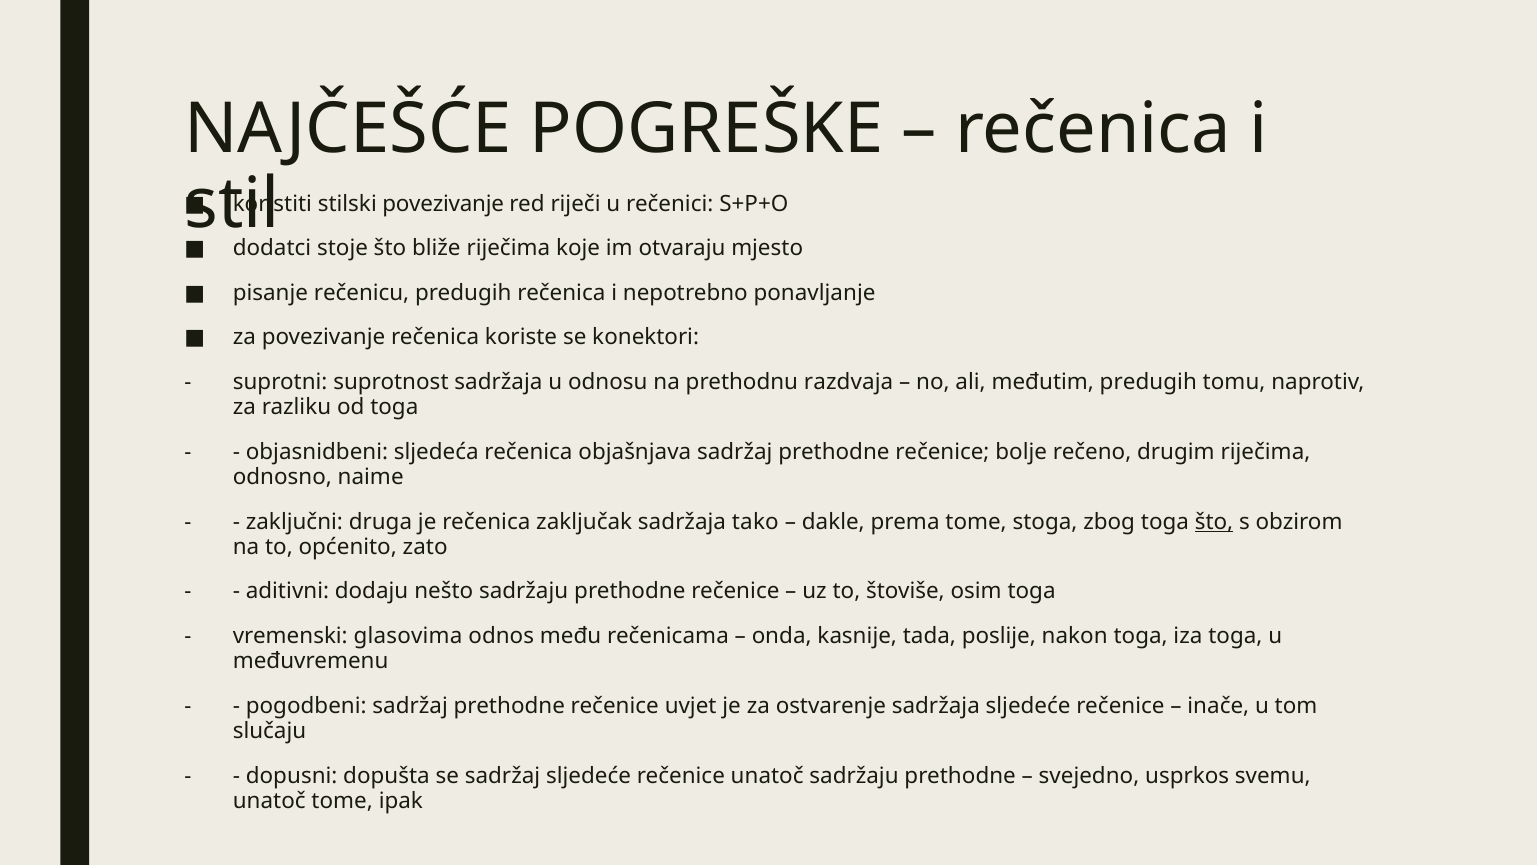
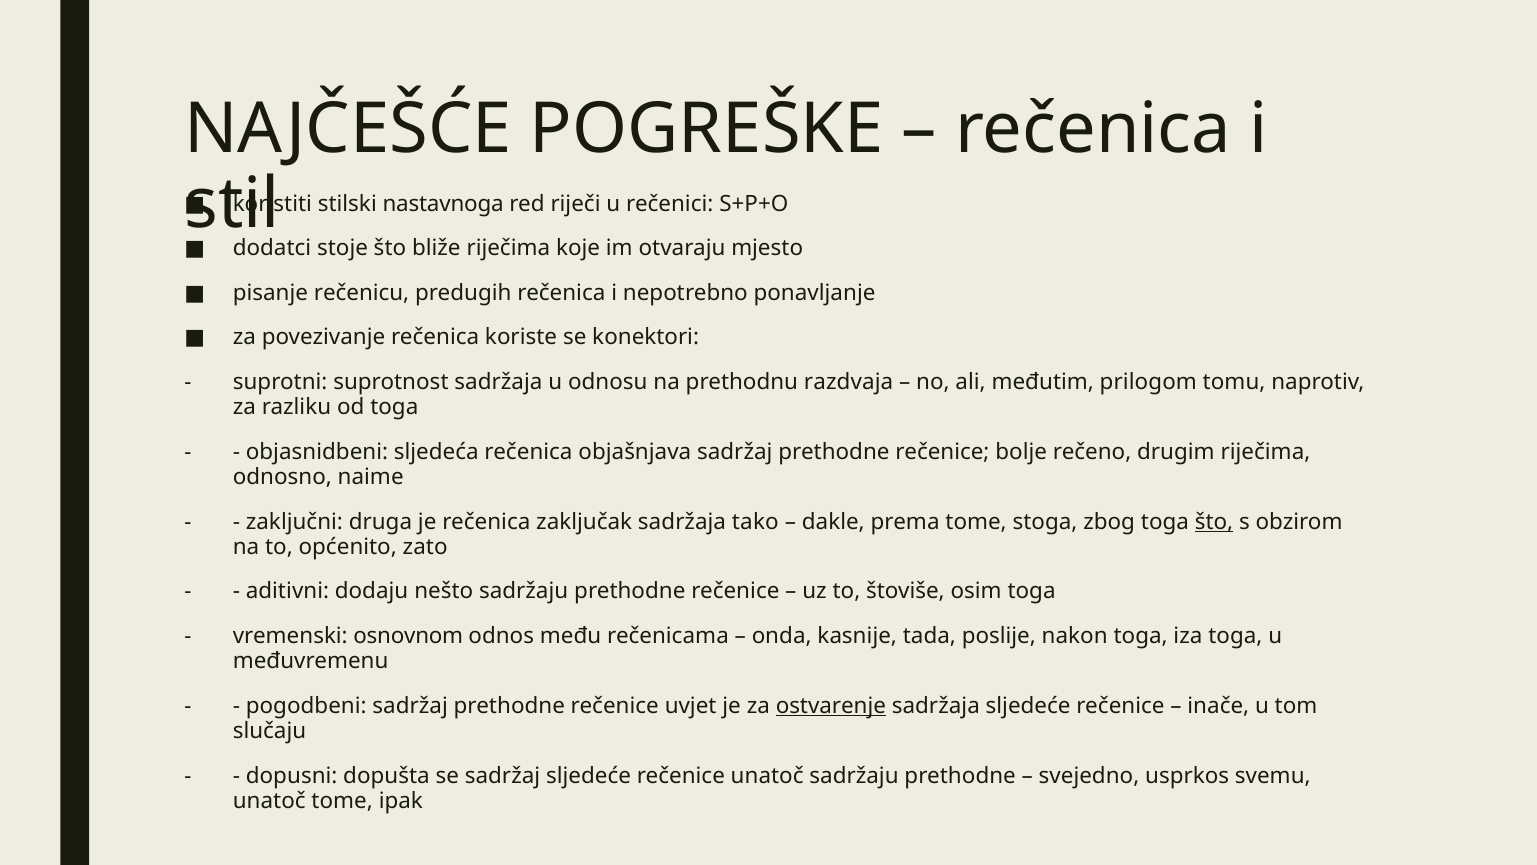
stilski povezivanje: povezivanje -> nastavnoga (443, 204)
međutim predugih: predugih -> prilogom (1148, 382)
glasovima: glasovima -> osnovnom (408, 636)
ostvarenje underline: none -> present (831, 706)
